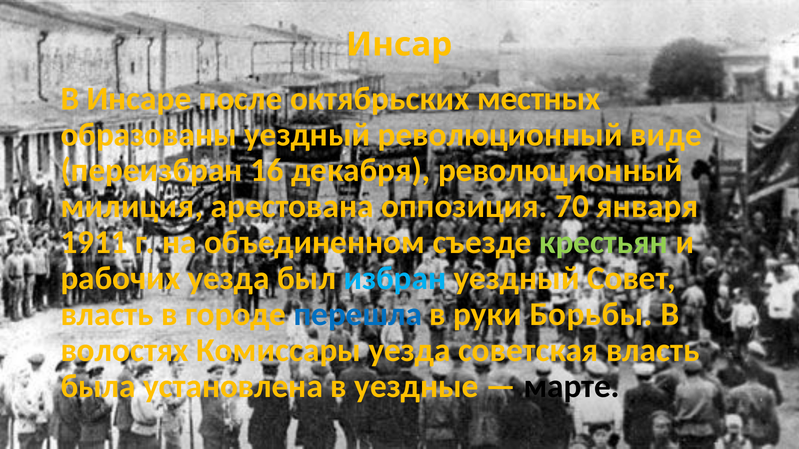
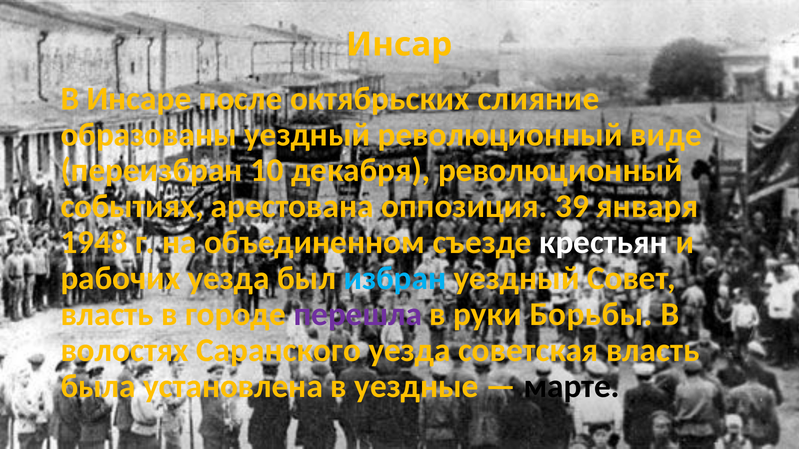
местных: местных -> слияние (539, 99)
16: 16 -> 10 (267, 171)
милиция: милиция -> событиях (132, 207)
70: 70 -> 39 (572, 207)
1911: 1911 -> 1948 (94, 243)
крестьян colour: light green -> white (604, 243)
перешла colour: blue -> purple (358, 314)
Комиссары: Комиссары -> Саранского (279, 350)
